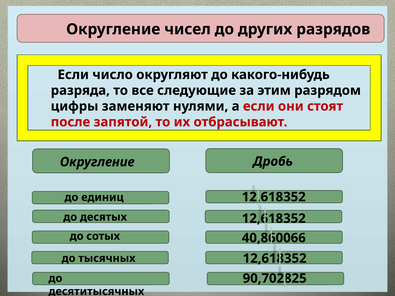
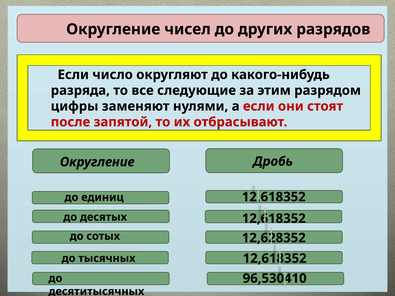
40,860066: 40,860066 -> 12,628352 (274, 238)
90,702825: 90,702825 -> 96,530410 (275, 279)
